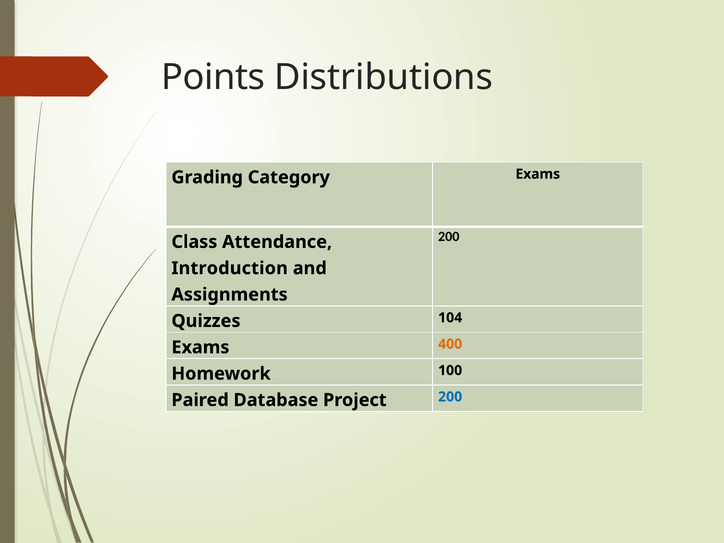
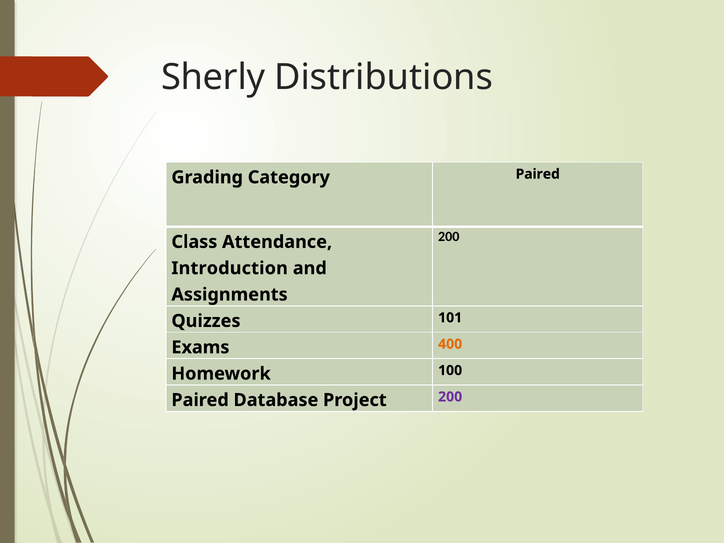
Points: Points -> Sherly (213, 77)
Category Exams: Exams -> Paired (538, 174)
104: 104 -> 101 (450, 318)
200 colour: blue -> purple (450, 397)
